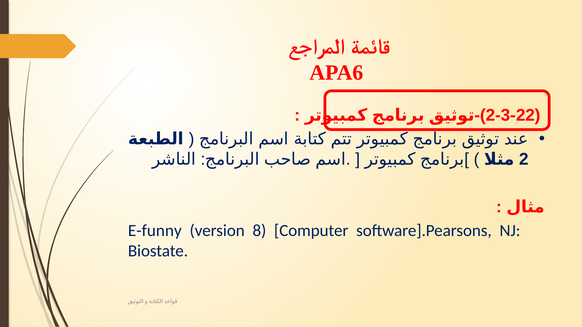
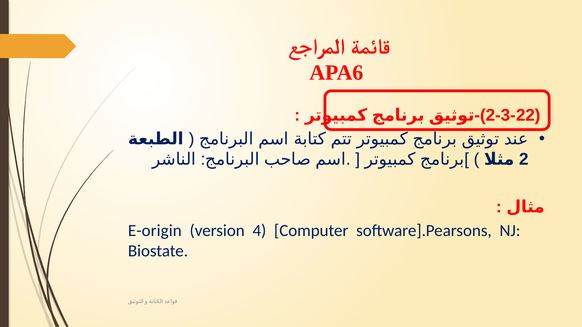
E-funny: E-funny -> E-origin (155, 231)
8: 8 -> 4 (259, 231)
